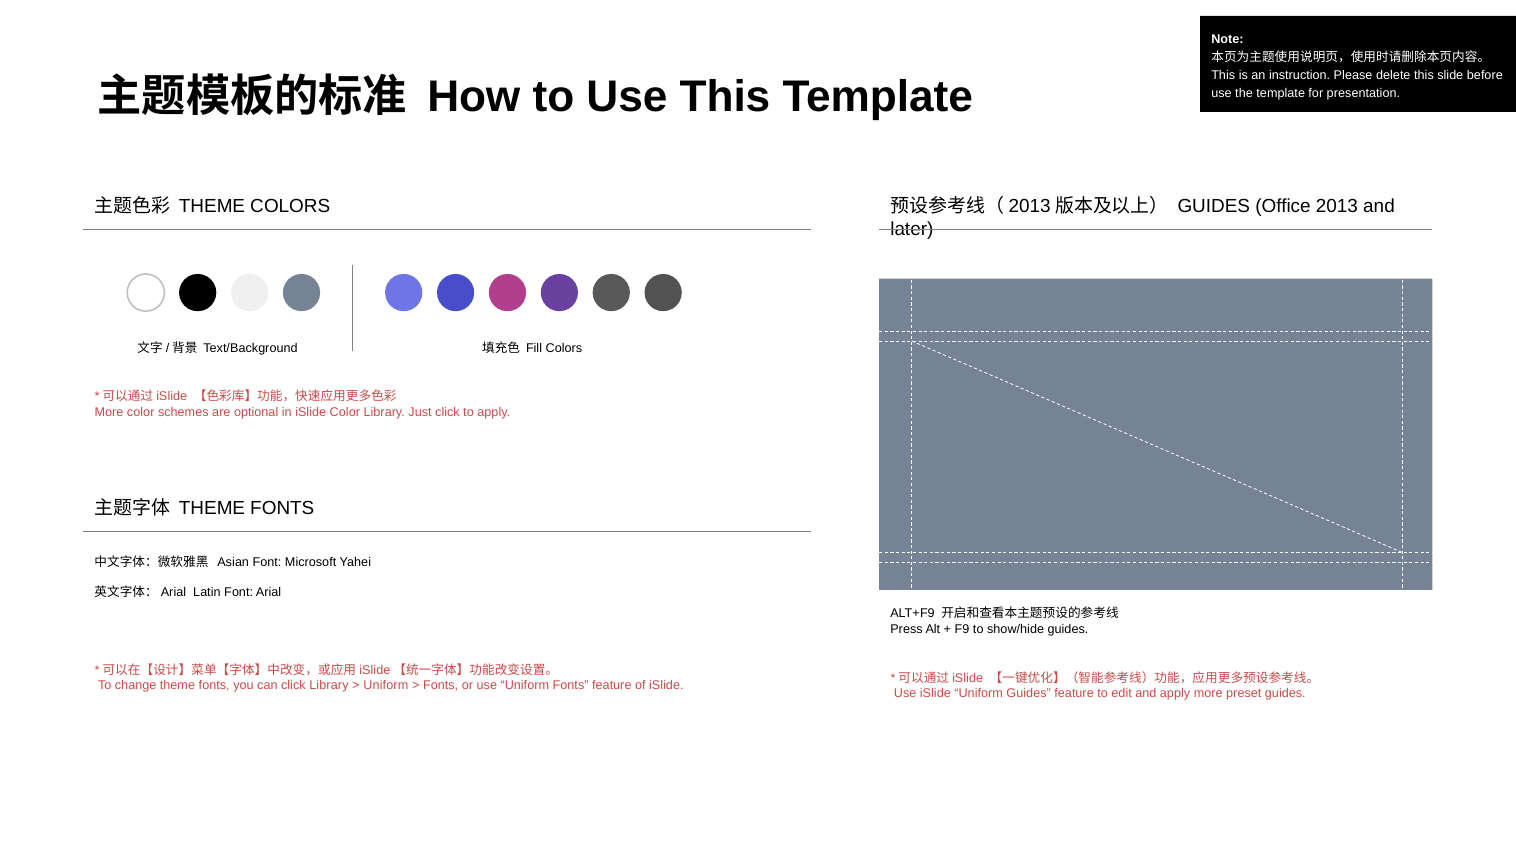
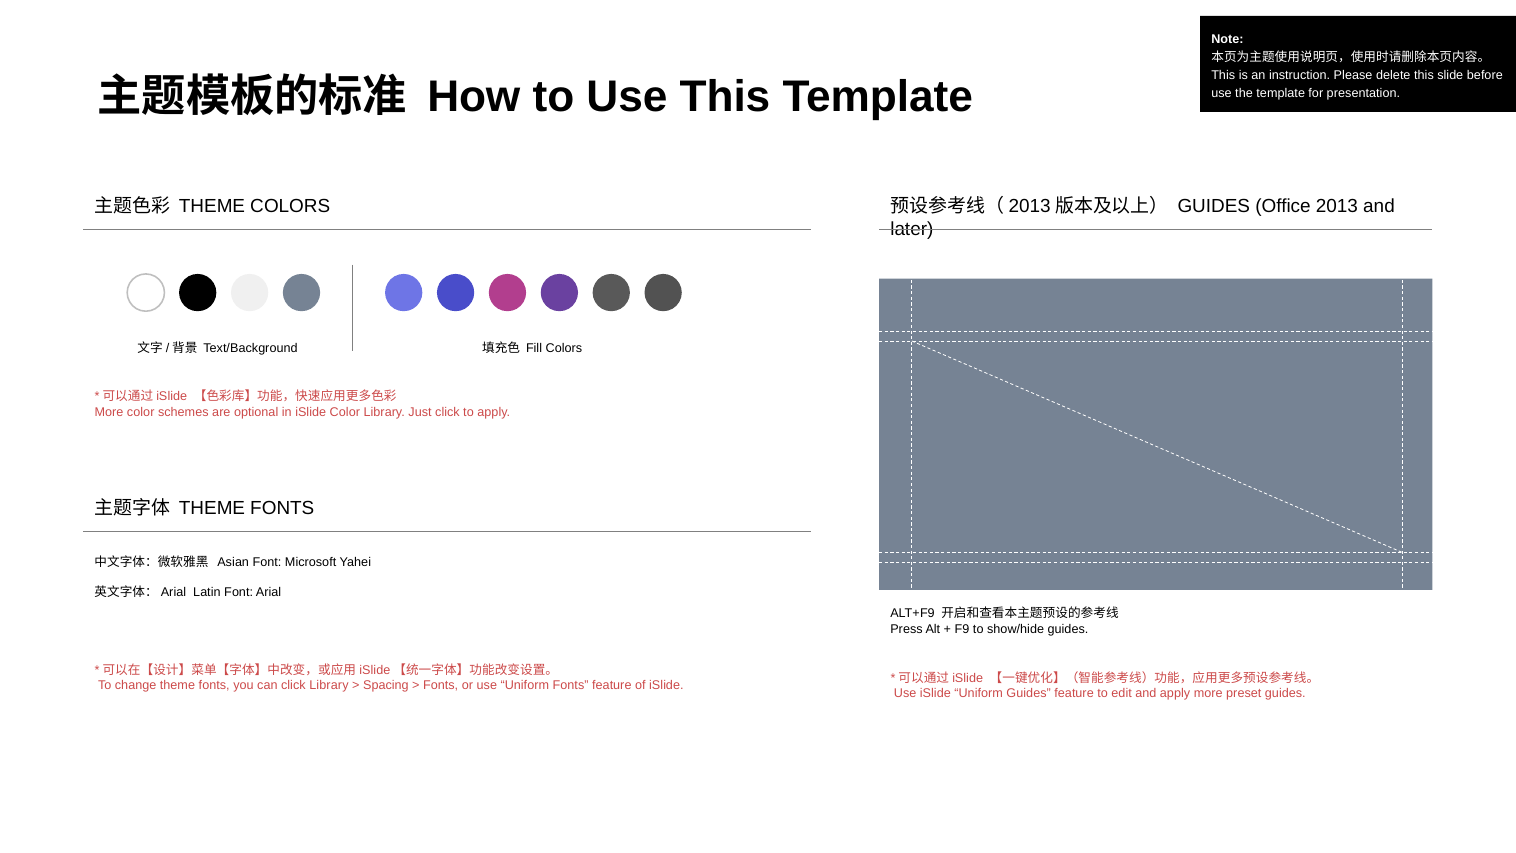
Uniform: Uniform -> Spacing (386, 685)
